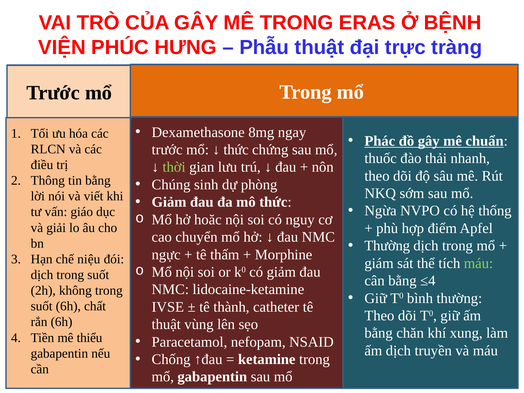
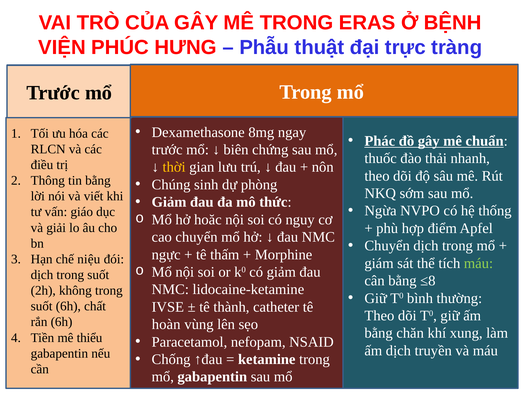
thức: thức -> biên (236, 150)
thời colour: light green -> yellow (174, 167)
Thường: Thường -> Chuyển (387, 246)
≤4: ≤4 -> ≤8 (428, 281)
thuật: thuật -> hoàn (166, 324)
